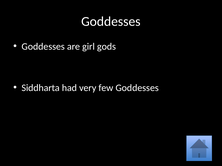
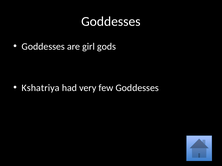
Siddharta: Siddharta -> Kshatriya (41, 88)
